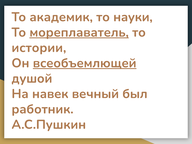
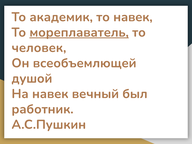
то науки: науки -> навек (133, 17)
истории: истории -> человек (39, 48)
всеобъемлющей underline: present -> none (85, 63)
